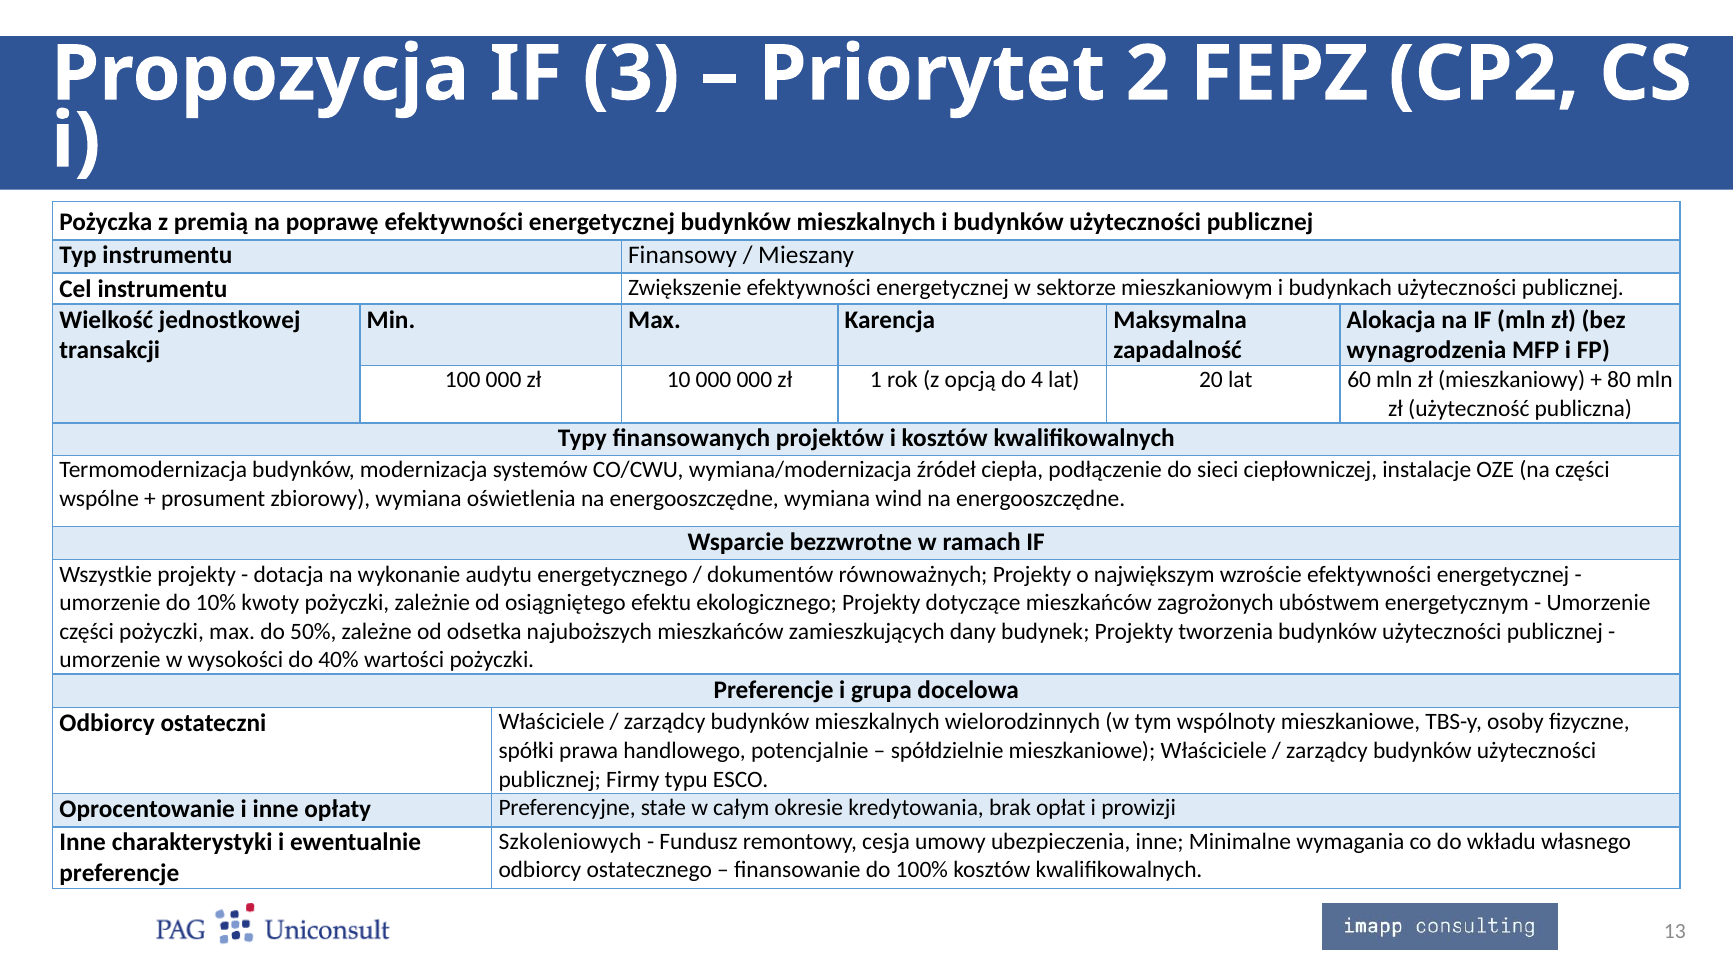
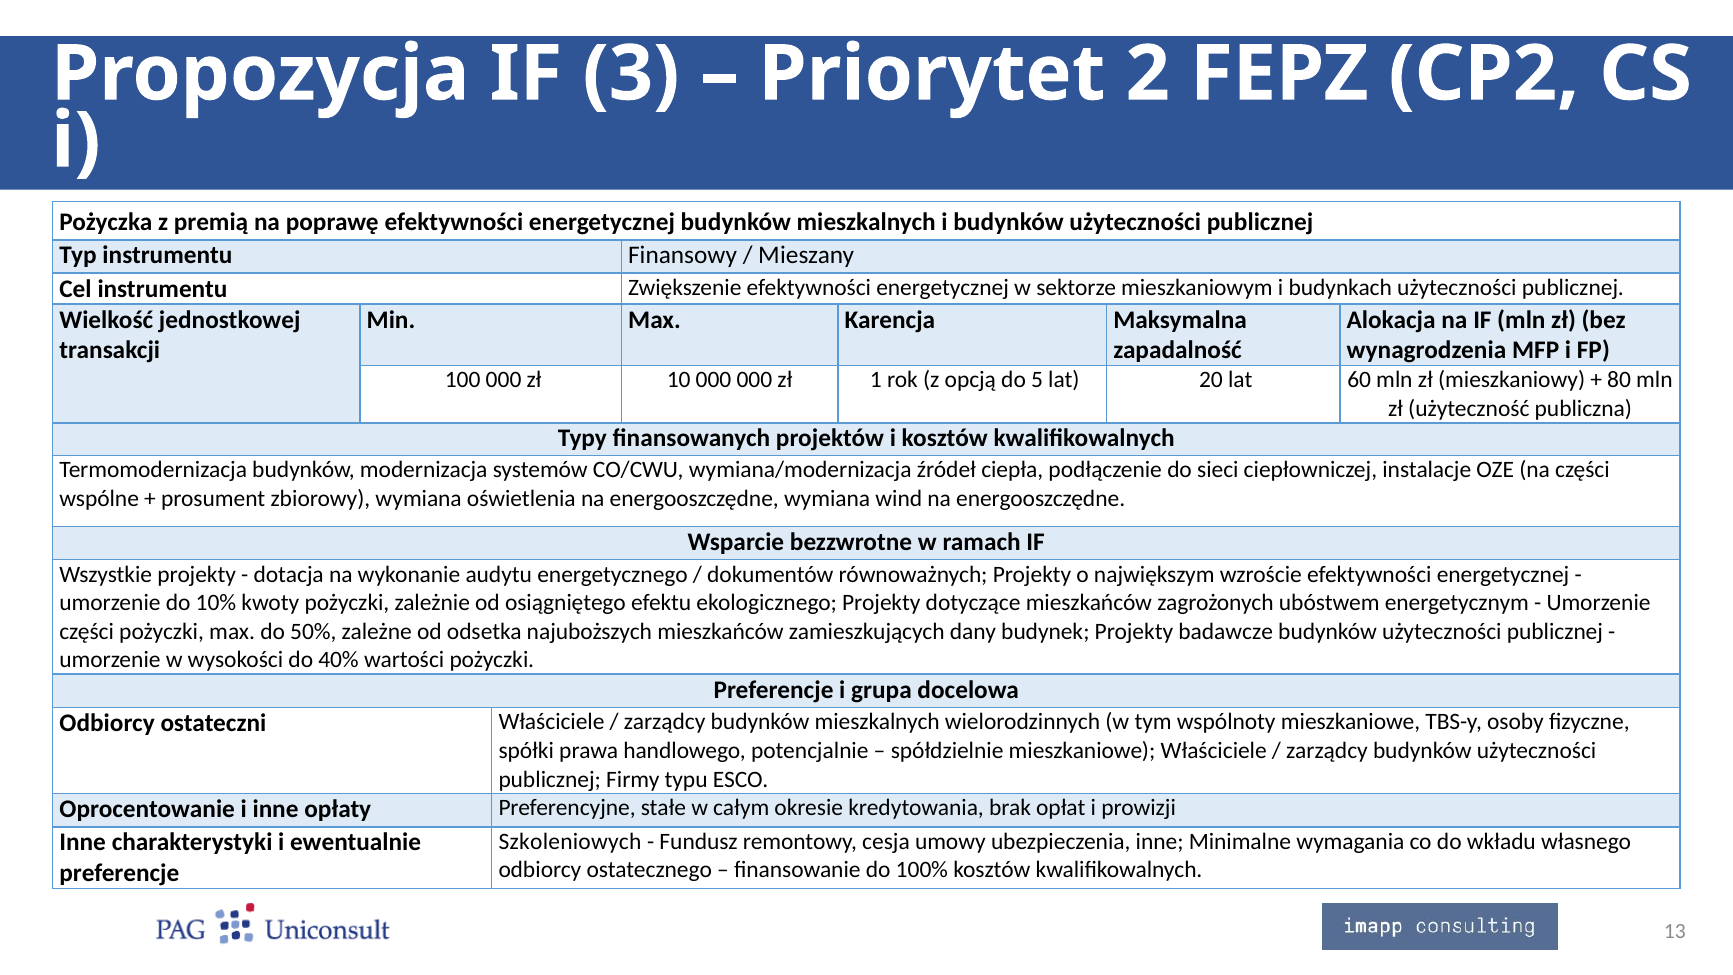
4: 4 -> 5 (1037, 380)
tworzenia: tworzenia -> badawcze (1226, 631)
